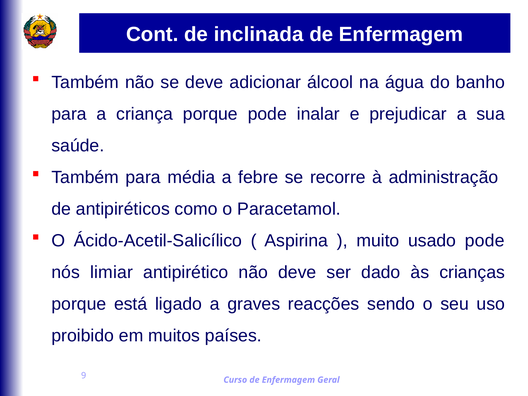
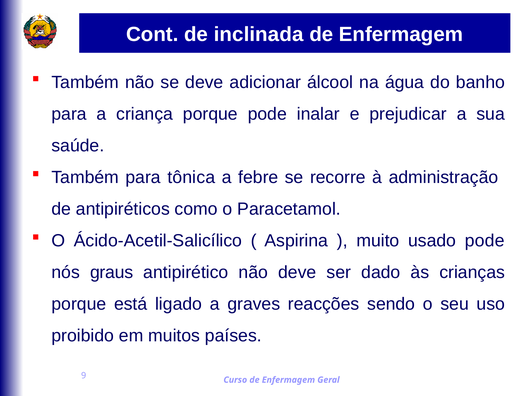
média: média -> tônica (191, 177)
limiar: limiar -> graus (112, 272)
